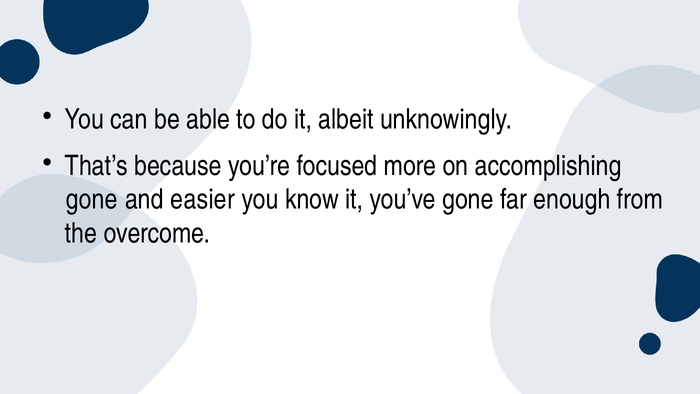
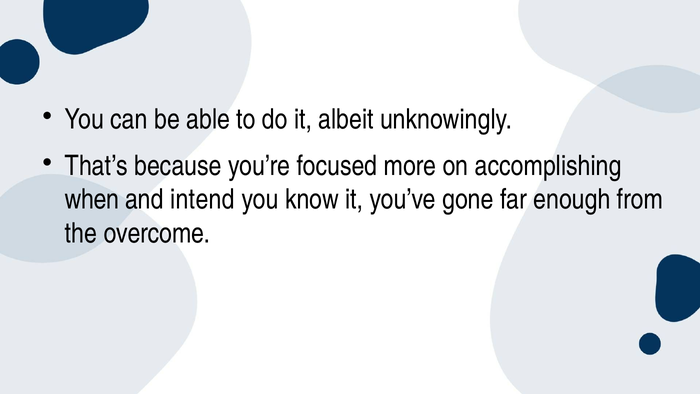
gone: gone -> when (92, 199)
easier: easier -> intend (203, 199)
